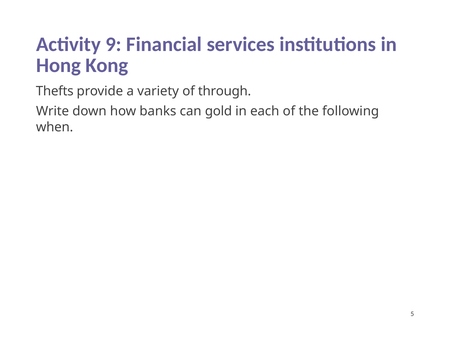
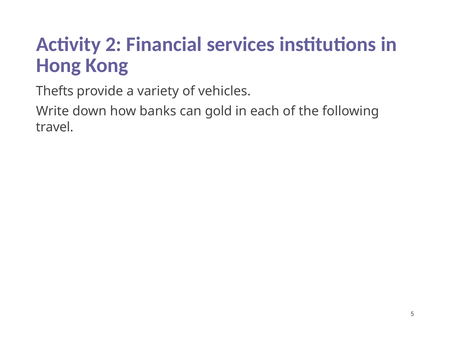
9: 9 -> 2 (114, 44)
through: through -> vehicles (224, 91)
when: when -> travel (55, 127)
